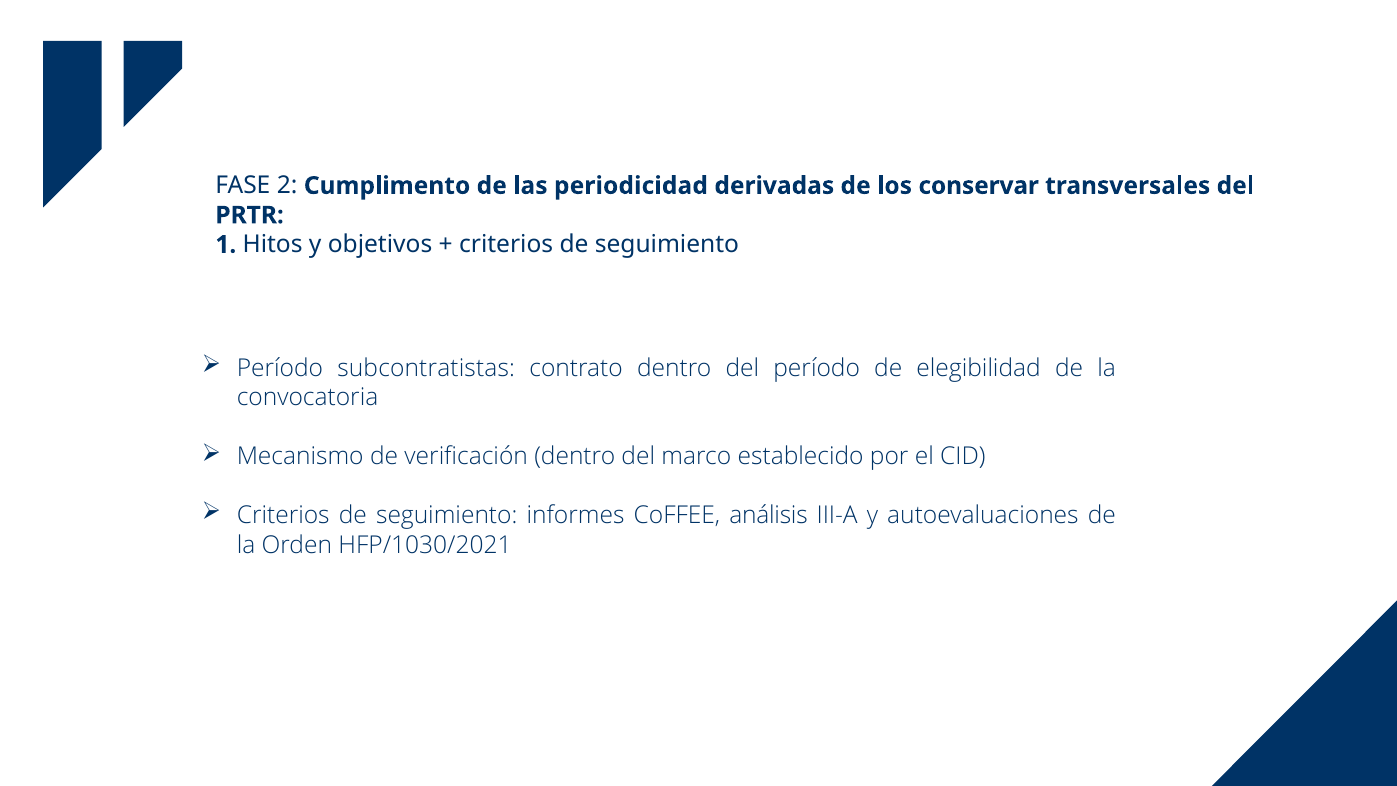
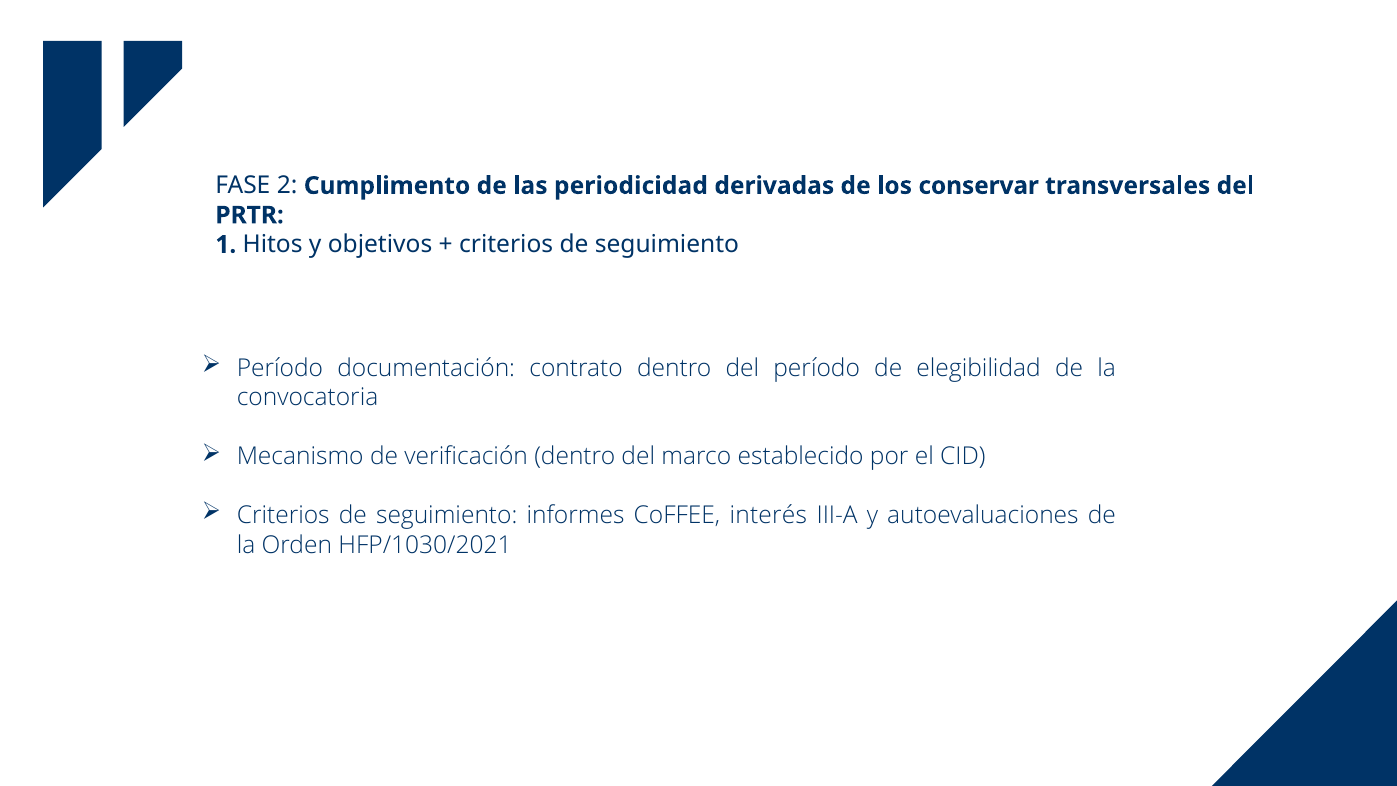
subcontratistas: subcontratistas -> documentación (426, 368)
análisis: análisis -> interés (768, 516)
